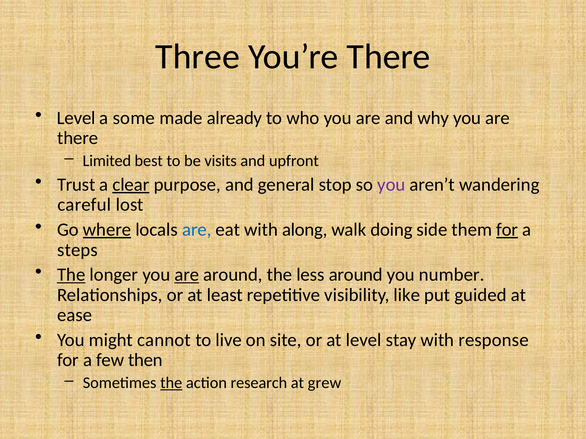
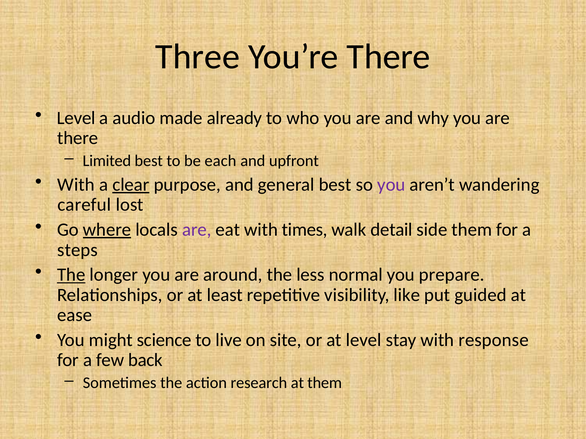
some: some -> audio (134, 118)
visits: visits -> each (220, 161)
Trust: Trust -> With (76, 185)
general stop: stop -> best (335, 185)
are colour: blue -> purple (197, 230)
along: along -> times (305, 230)
doing: doing -> detail (392, 230)
for underline: present -> none (507, 230)
are underline: present -> none (187, 275)
less around: around -> normal (356, 275)
number: number -> prepare (452, 275)
cannot: cannot -> science (164, 340)
then: then -> back (145, 361)
the underline: present -> none (171, 383)
at grew: grew -> them (325, 383)
